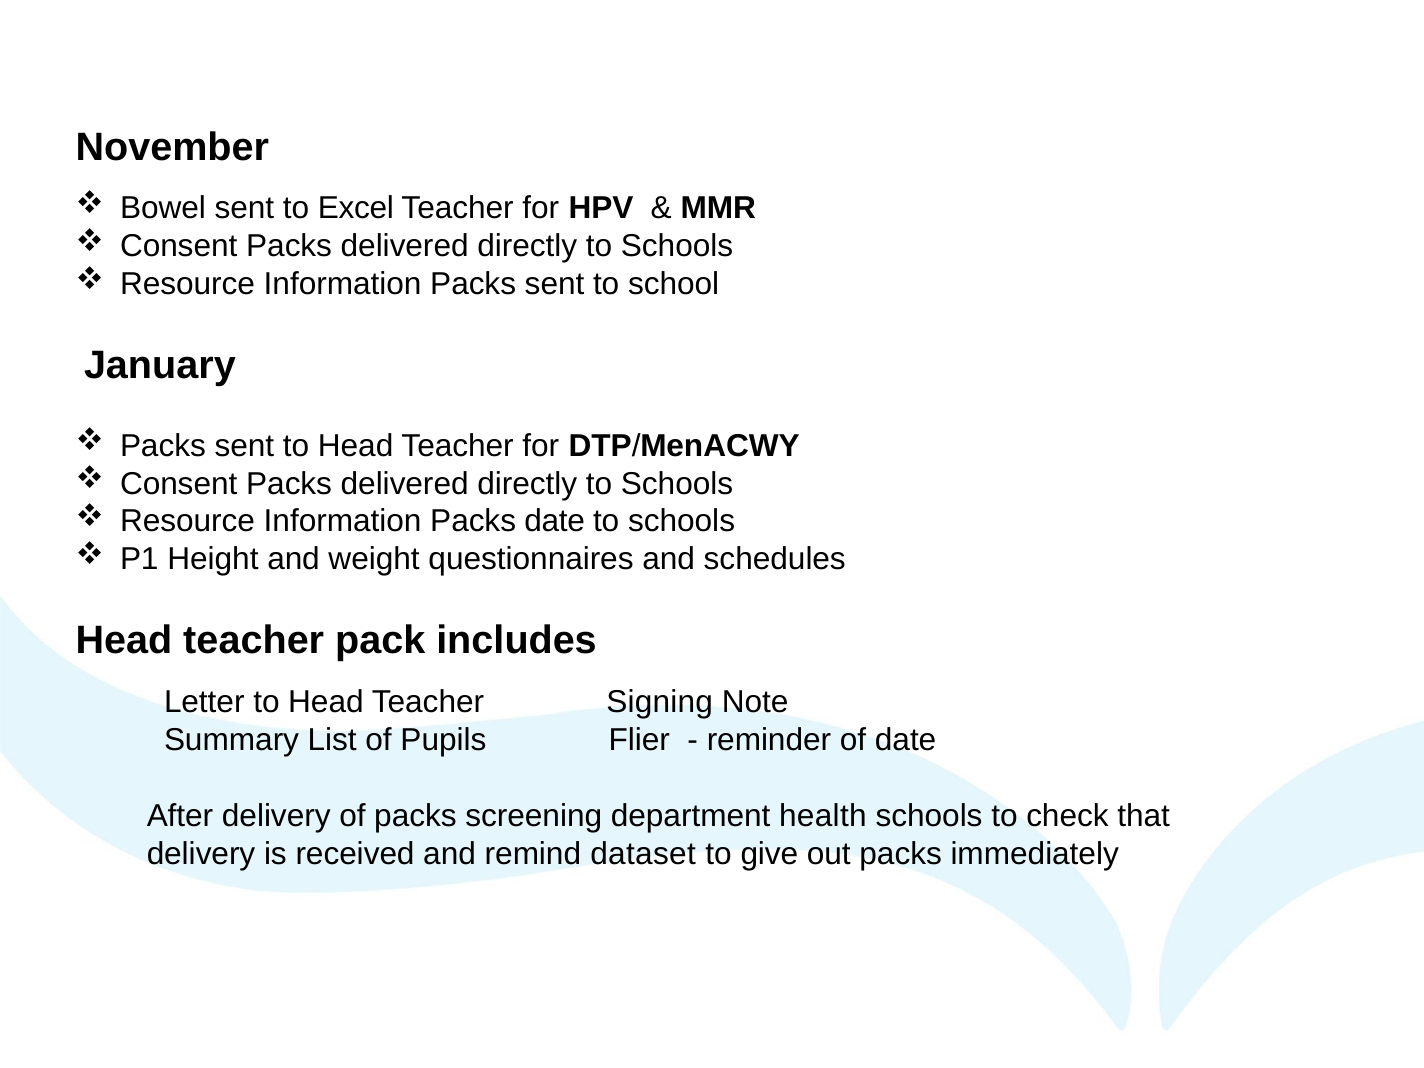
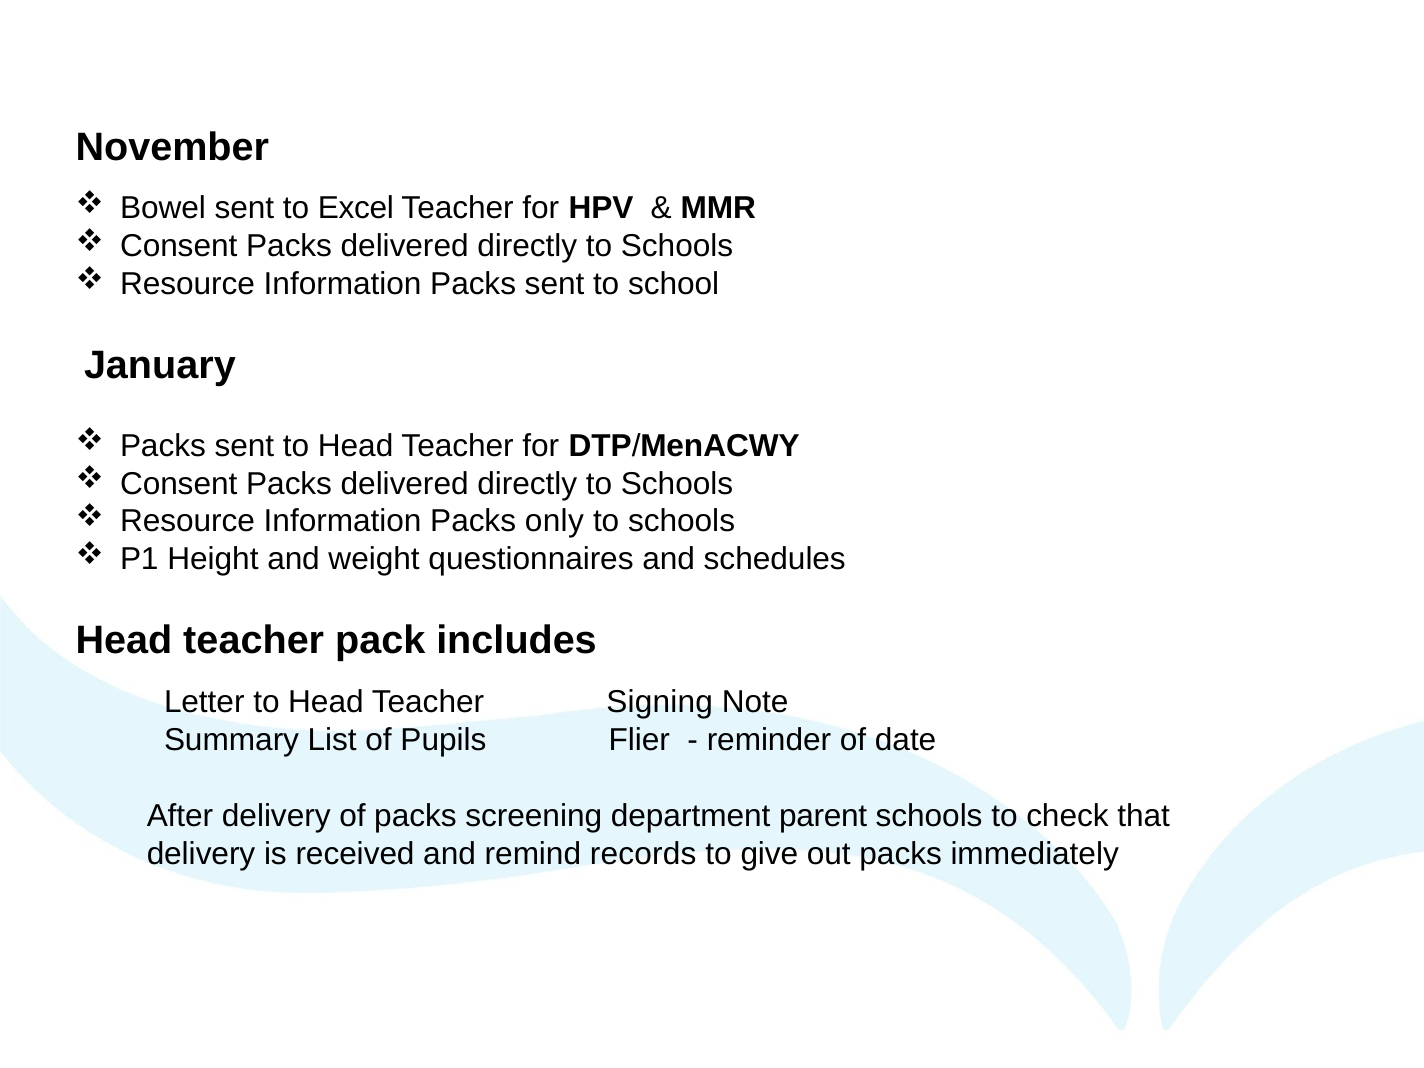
Packs date: date -> only (554, 522)
health: health -> parent (823, 816)
dataset: dataset -> records (643, 854)
